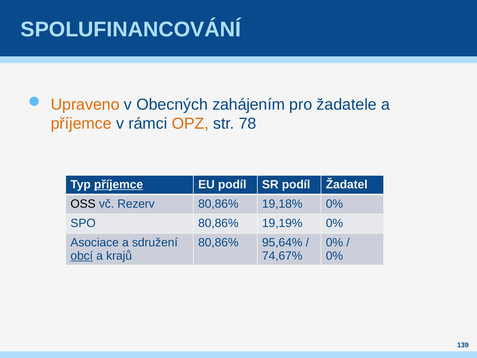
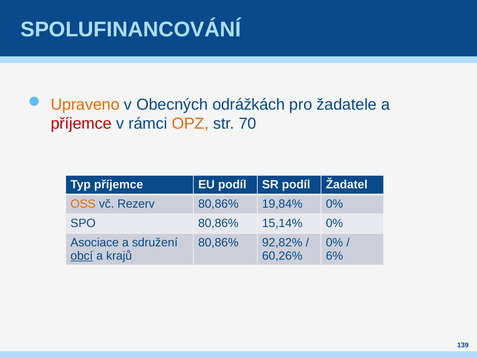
zahájením: zahájením -> odrážkách (249, 105)
příjemce colour: orange -> red (81, 124)
78: 78 -> 70 (248, 124)
příjemce underline: present -> none (119, 184)
OSS colour: black -> orange (83, 204)
19,18%: 19,18% -> 19,84% (282, 204)
19,19%: 19,19% -> 15,14% (282, 223)
95,64%: 95,64% -> 92,82% (282, 242)
74,67%: 74,67% -> 60,26% (282, 256)
0%: 0% -> 6% (334, 256)
